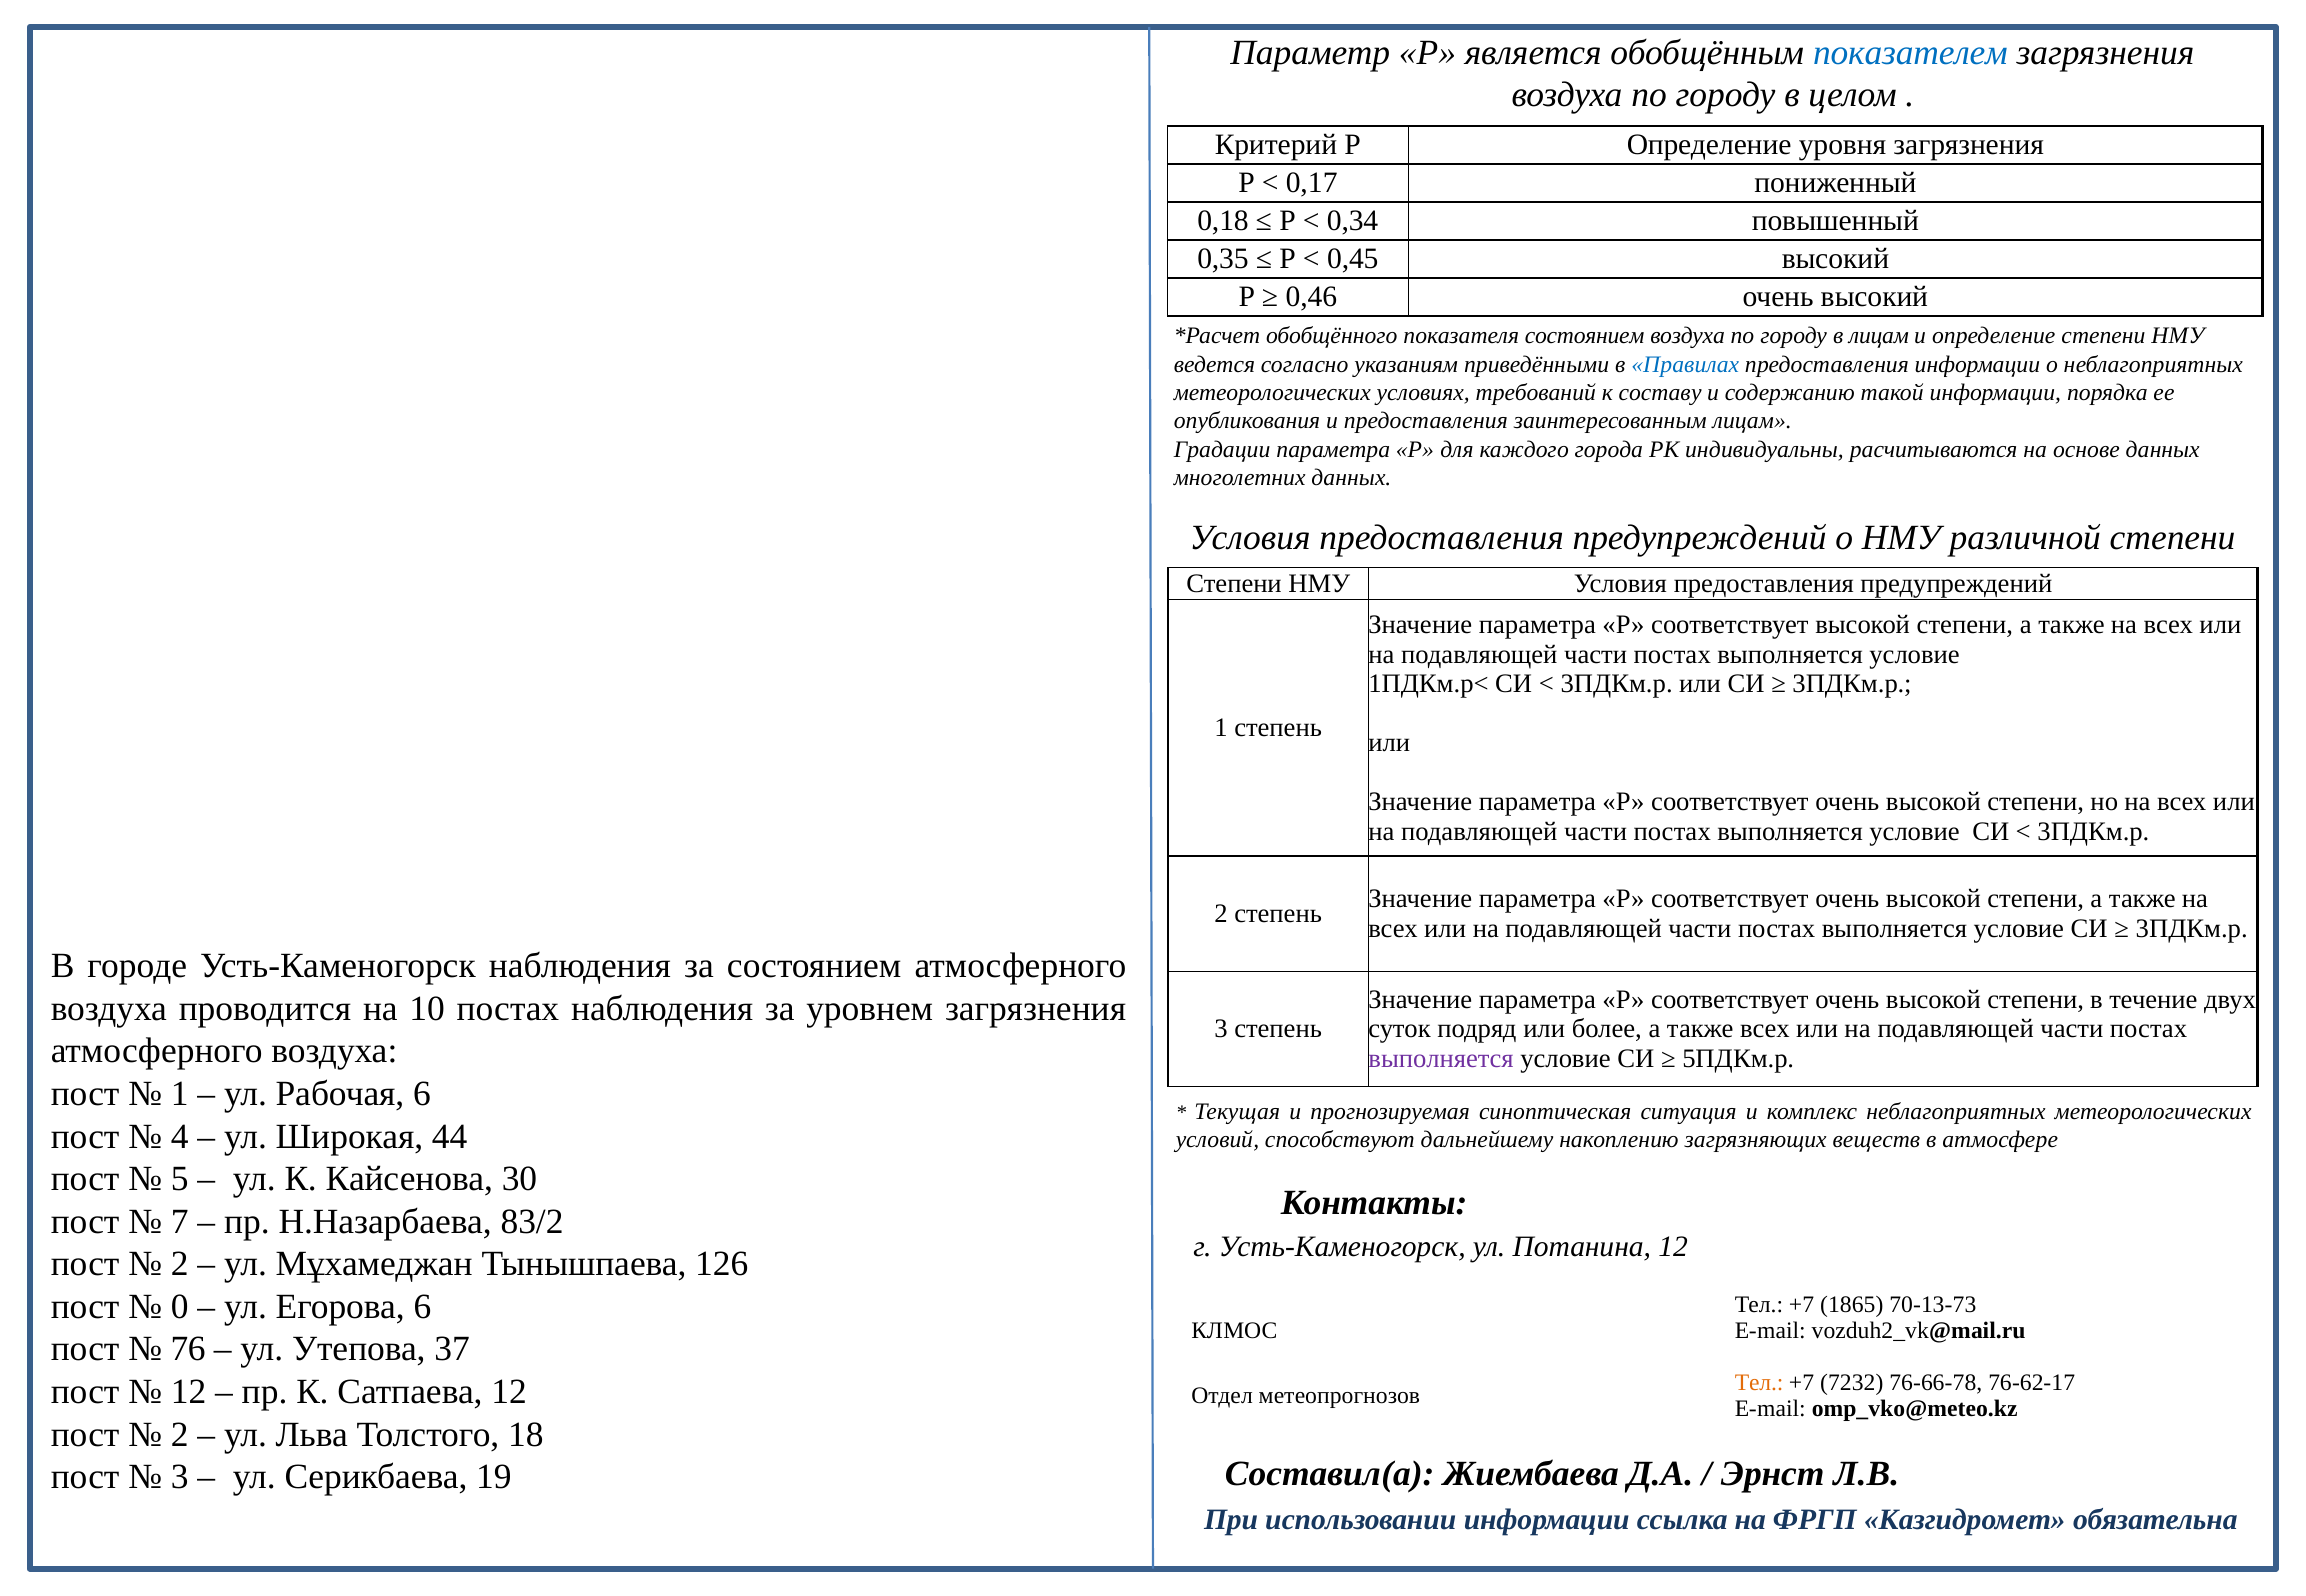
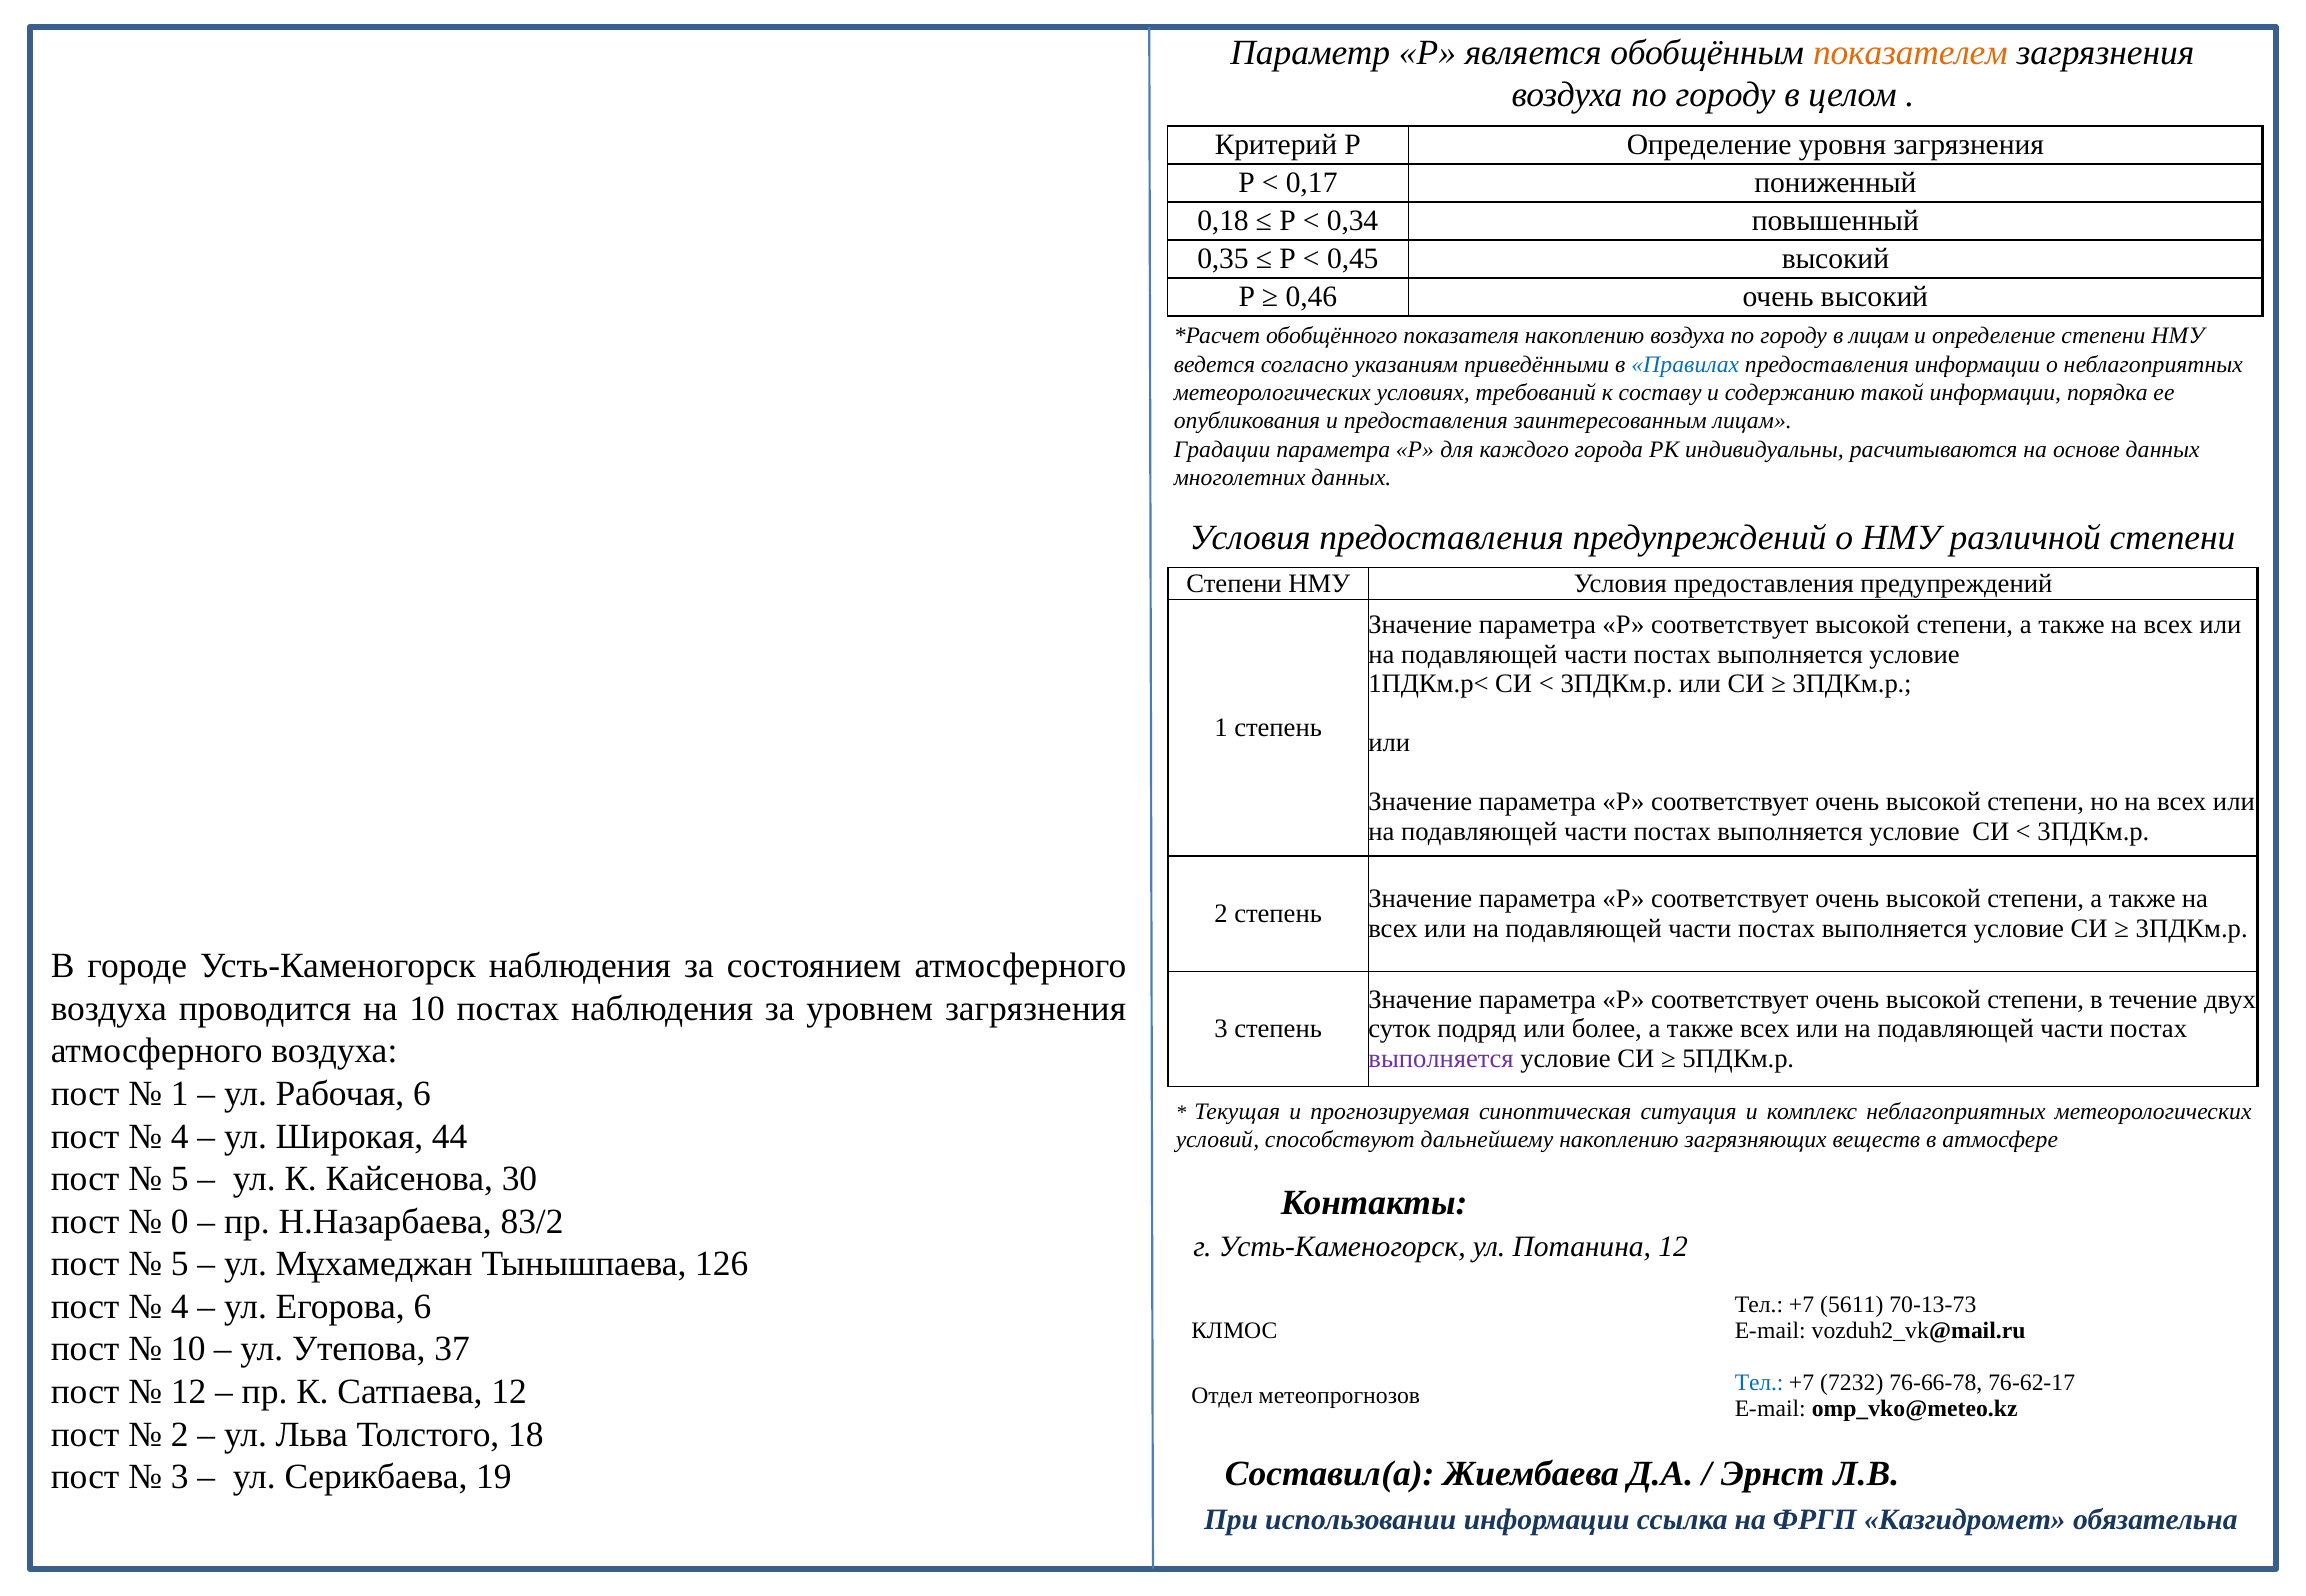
показателем colour: blue -> orange (1910, 53)
показателя состоянием: состоянием -> накоплению (1585, 336)
7: 7 -> 0 (180, 1222)
2: 2 -> 5 (180, 1264)
0: 0 -> 4 (180, 1307)
1865: 1865 -> 5611 (1852, 1305)
76: 76 -> 10 (188, 1350)
Тел colour: orange -> blue (1759, 1383)
